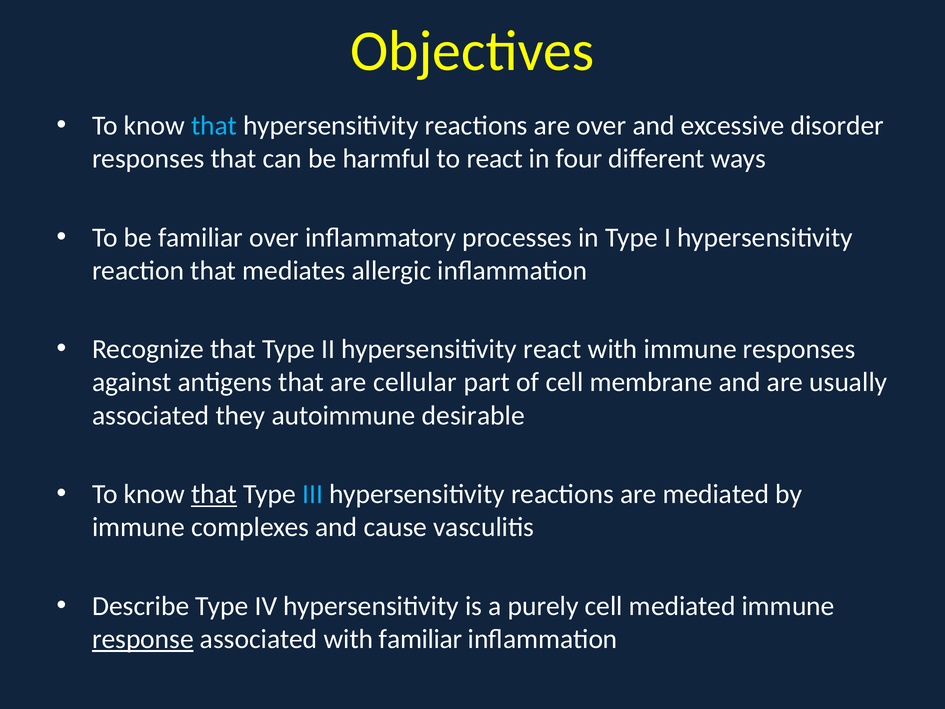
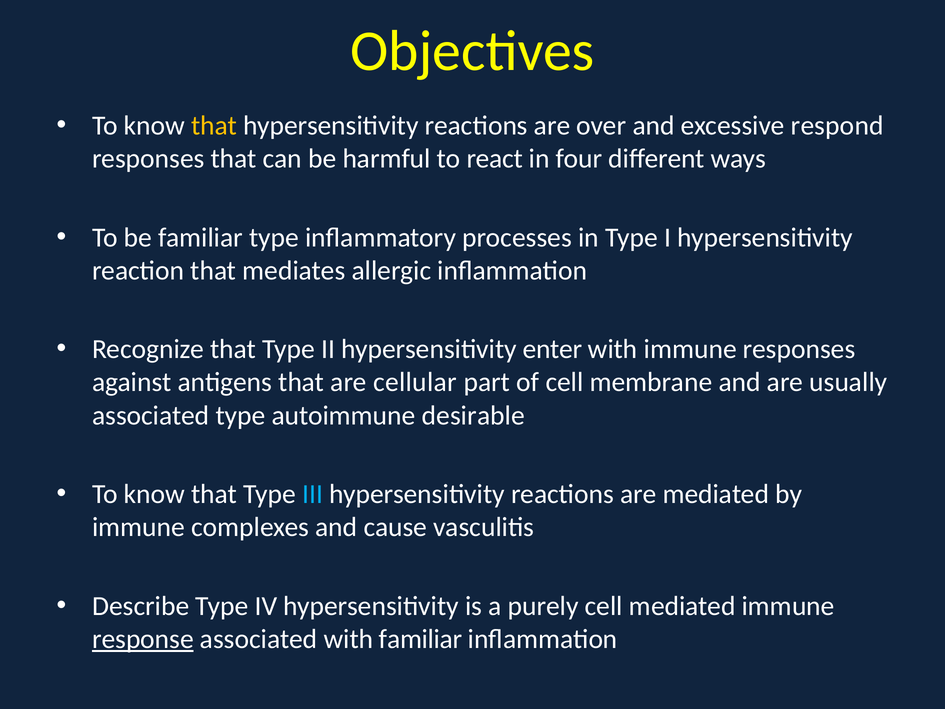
that colour: light blue -> yellow (214, 126)
disorder: disorder -> respond (837, 126)
familiar over: over -> type (274, 237)
hypersensitivity react: react -> enter (553, 349)
associated they: they -> type (240, 415)
that underline: present -> none (214, 494)
